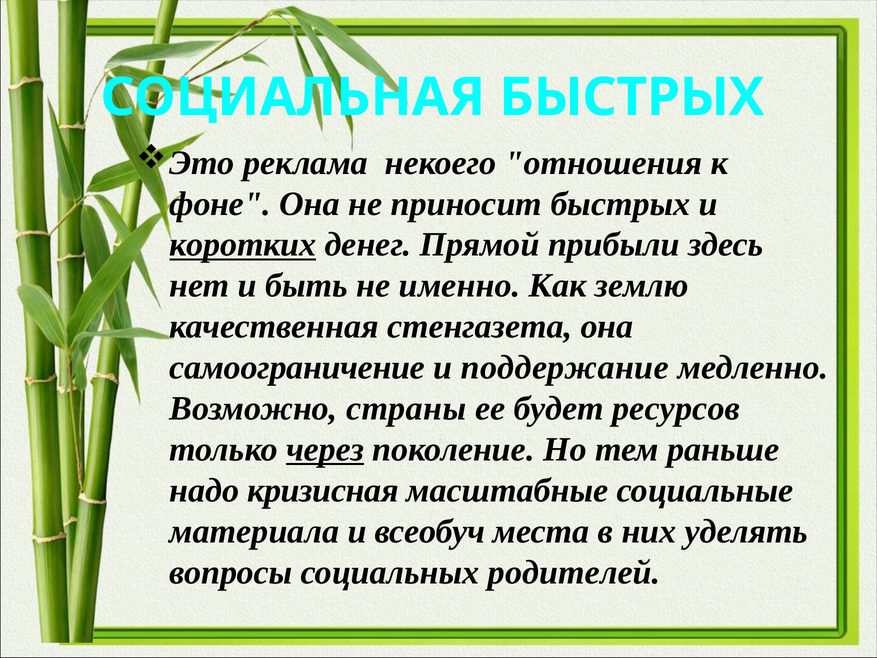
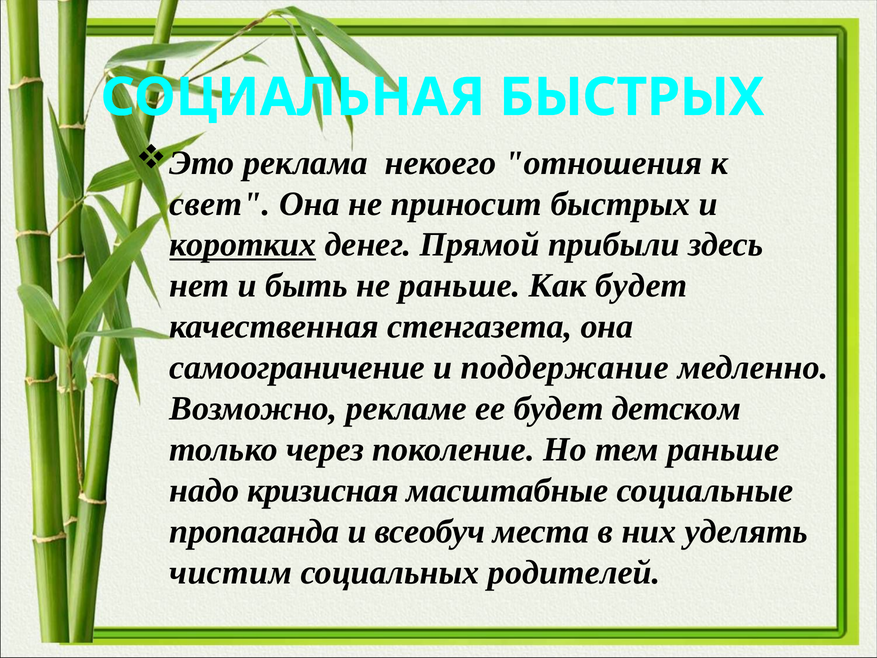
фоне: фоне -> свет (220, 204)
не именно: именно -> раньше (460, 286)
Как землю: землю -> будет (641, 286)
страны: страны -> рекламе (406, 408)
ресурсов: ресурсов -> детском (676, 408)
через underline: present -> none (325, 449)
материала: материала -> пропаганда (254, 531)
вопросы: вопросы -> чистим (231, 572)
